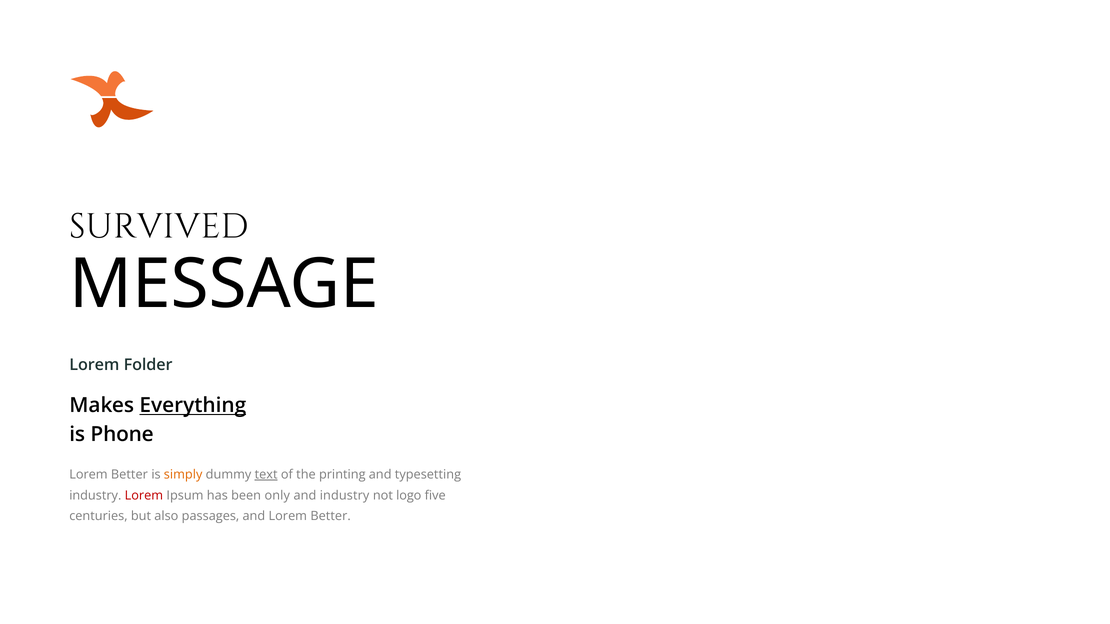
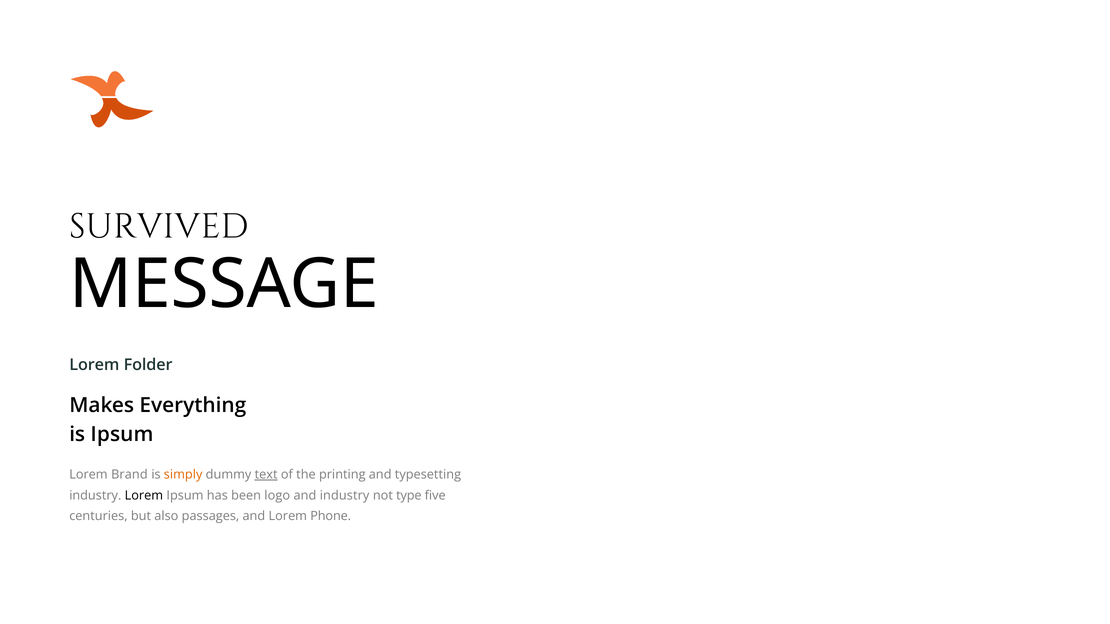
Everything underline: present -> none (193, 406)
is Phone: Phone -> Ipsum (122, 435)
Better: Better -> Brand (129, 475)
Lorem colour: red -> black (144, 496)
only: only -> logo (277, 496)
logo: logo -> type (409, 496)
and Lorem Better: Better -> Phone (331, 516)
